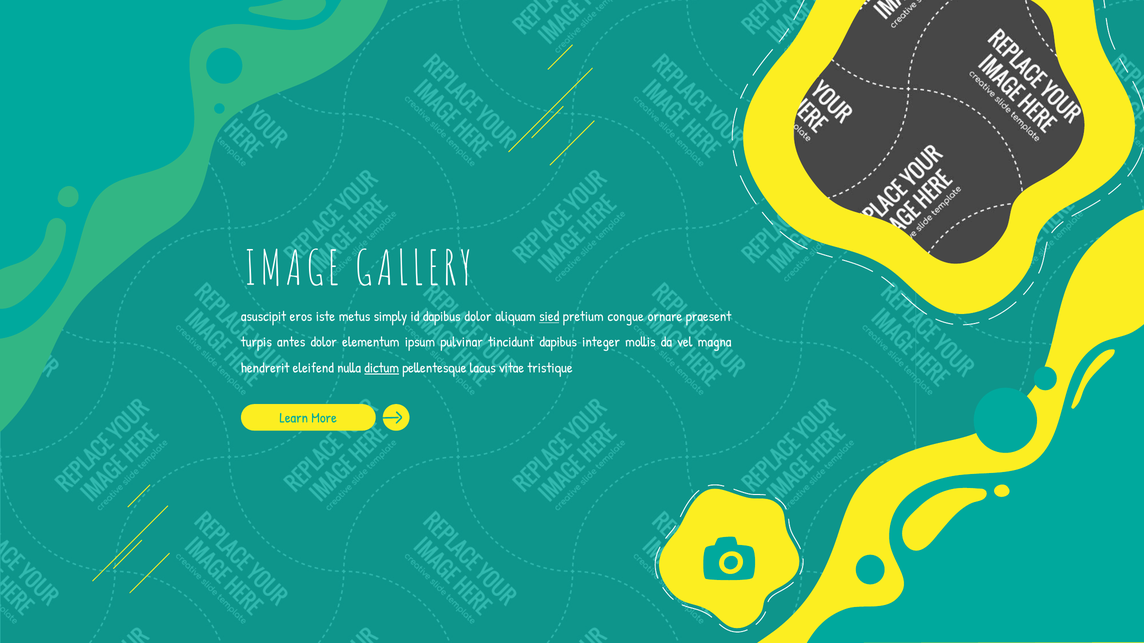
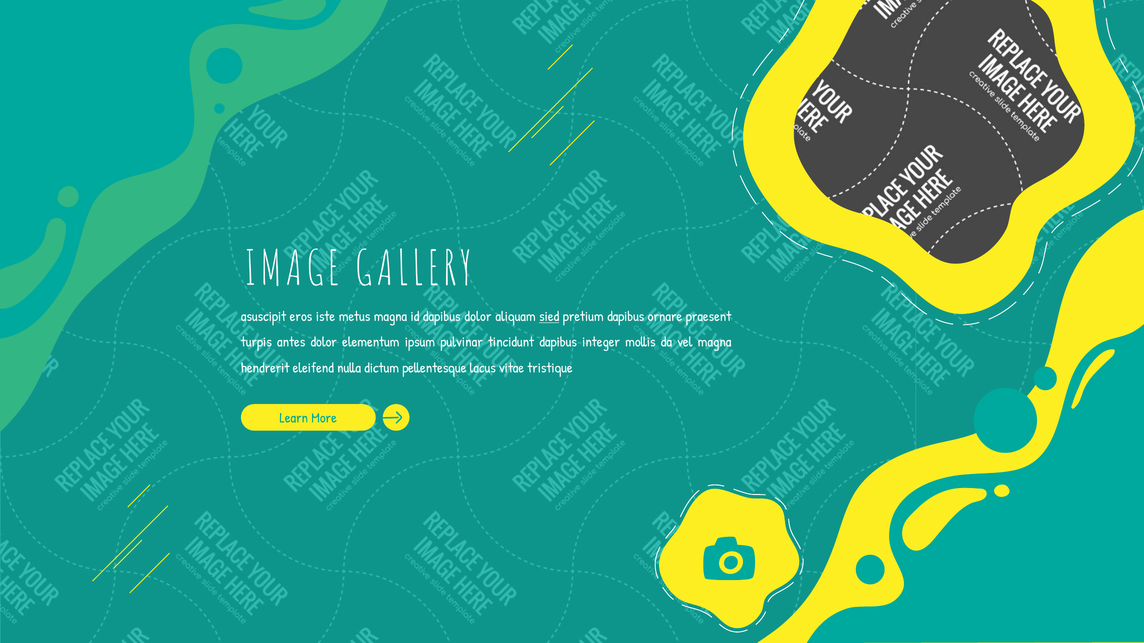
metus simply: simply -> magna (390, 317)
pretium congue: congue -> dapibus (626, 317)
dictum underline: present -> none (382, 368)
